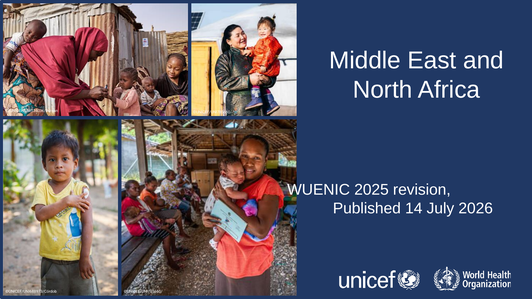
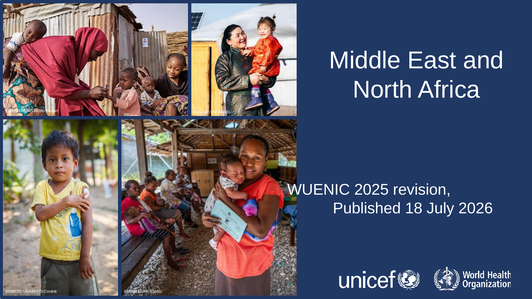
14: 14 -> 18 (414, 209)
